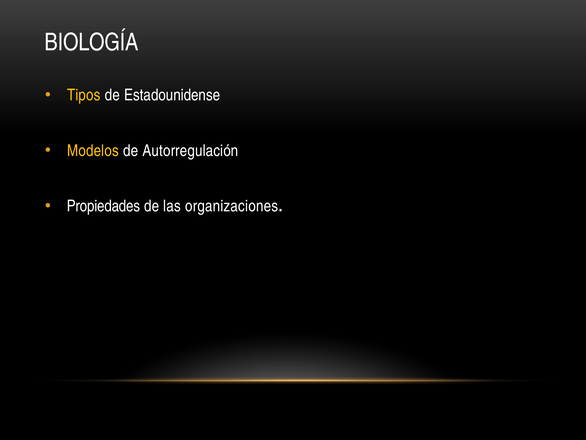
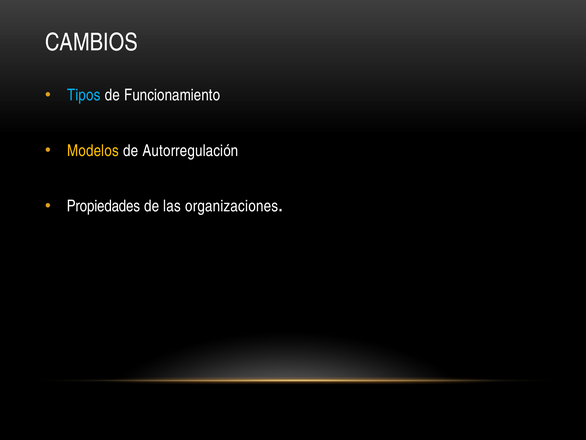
BIOLOGÍA: BIOLOGÍA -> CAMBIOS (91, 42)
Tipos colour: yellow -> light blue (84, 95)
Estadounidense: Estadounidense -> Funcionamiento (172, 95)
